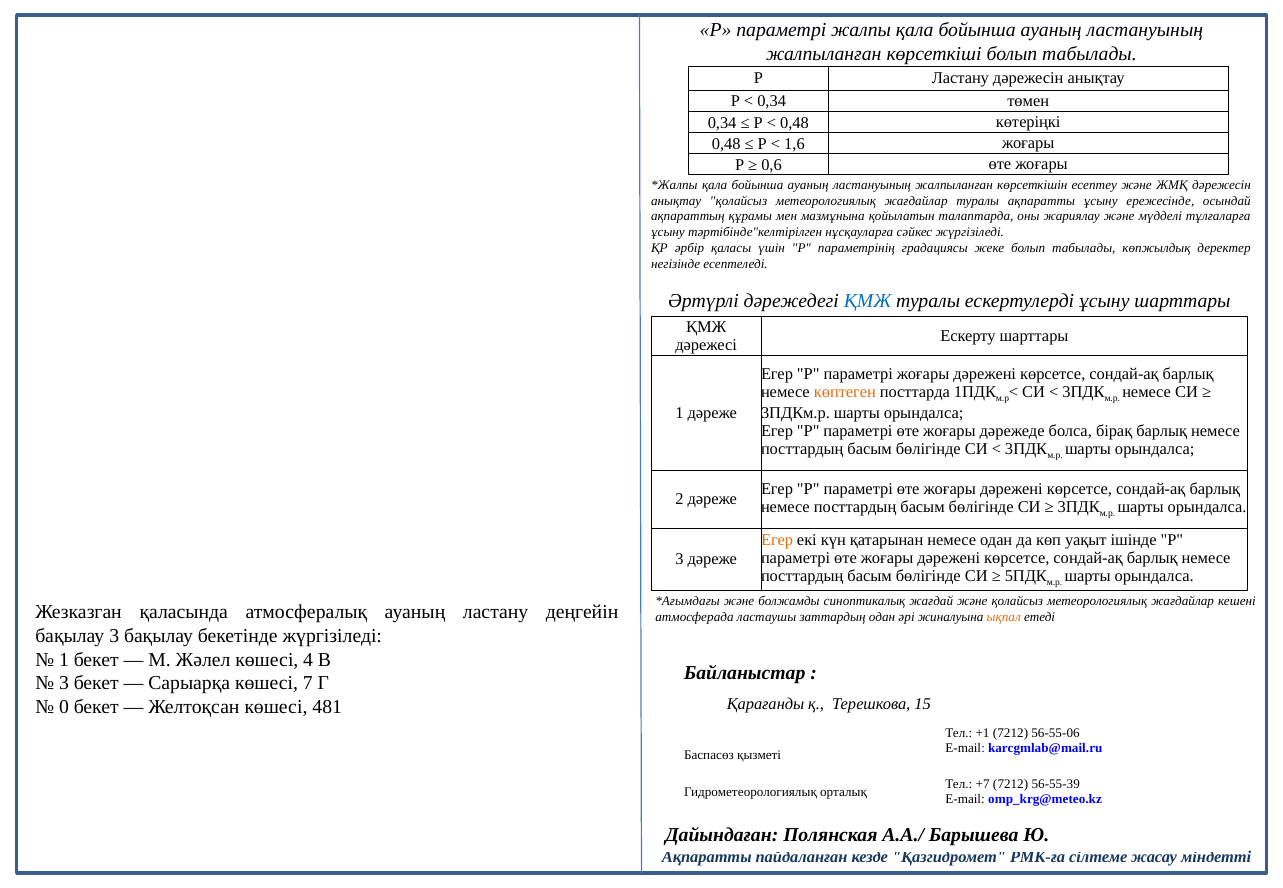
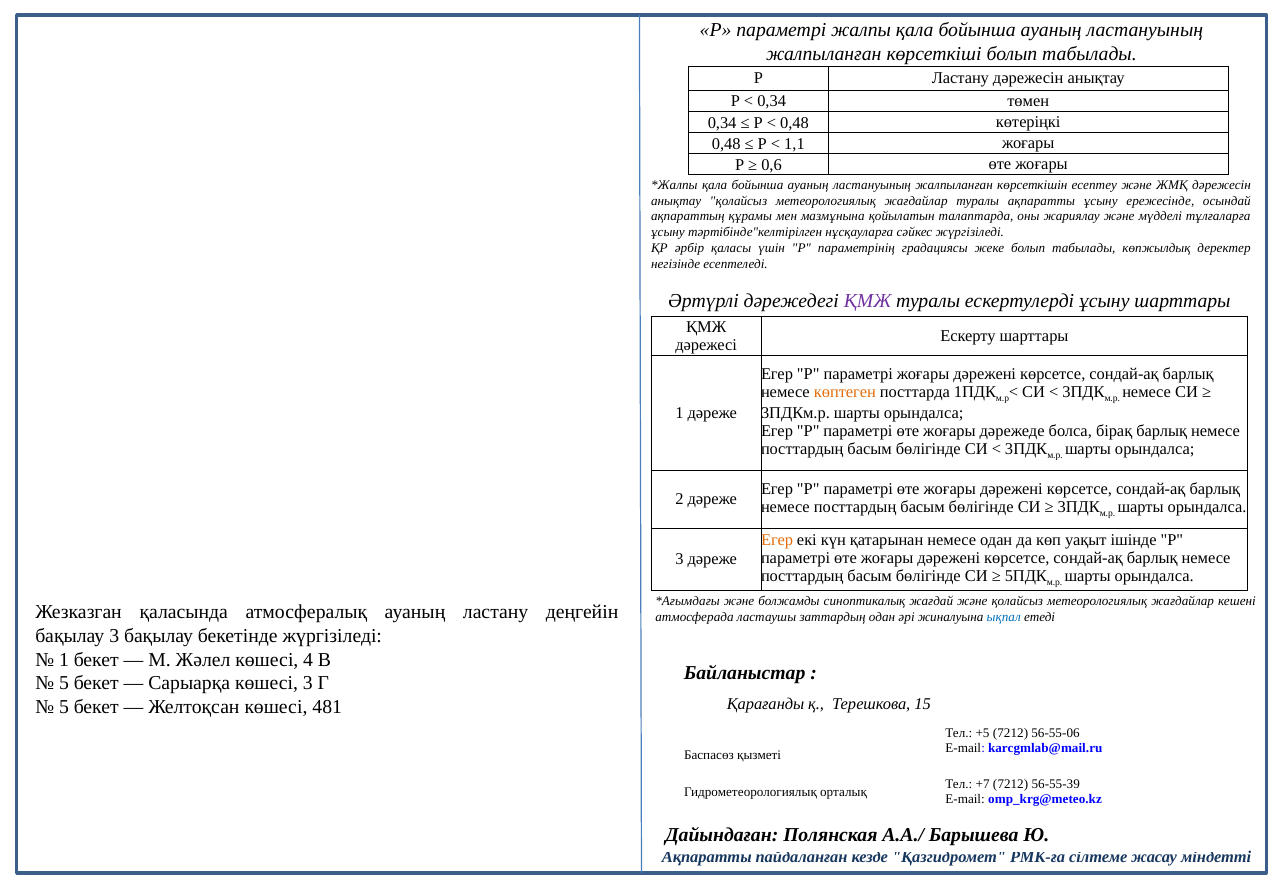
1,6: 1,6 -> 1,1 (794, 144)
ҚМЖ colour: blue -> purple (868, 301)
ықпал colour: orange -> blue (1004, 618)
3: 3 -> 5 (64, 683)
көшесі 7: 7 -> 3 (308, 683)
0: 0 -> 5 (64, 707)
+1: +1 -> +5 (983, 733)
